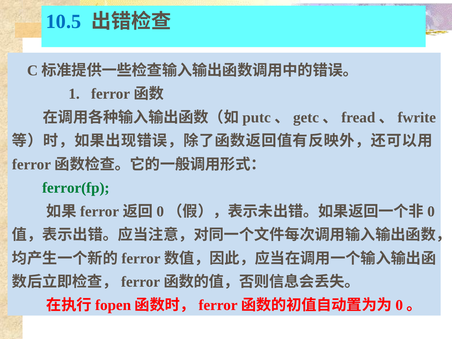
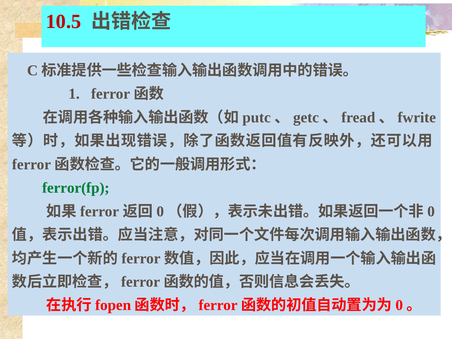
10.5 colour: blue -> red (64, 21)
